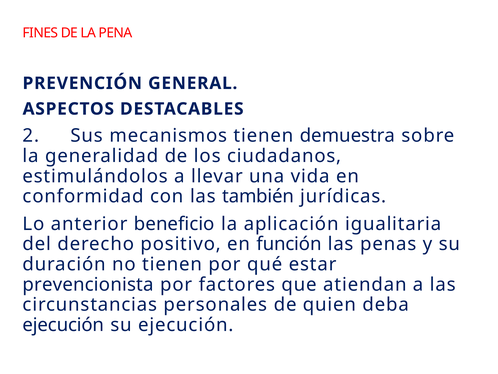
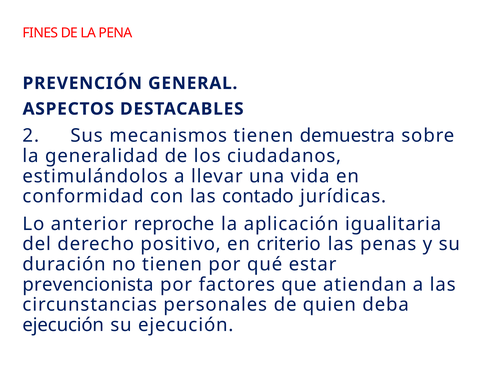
también: también -> contado (258, 196)
beneficio: beneficio -> reproche (174, 224)
función: función -> criterio (289, 244)
